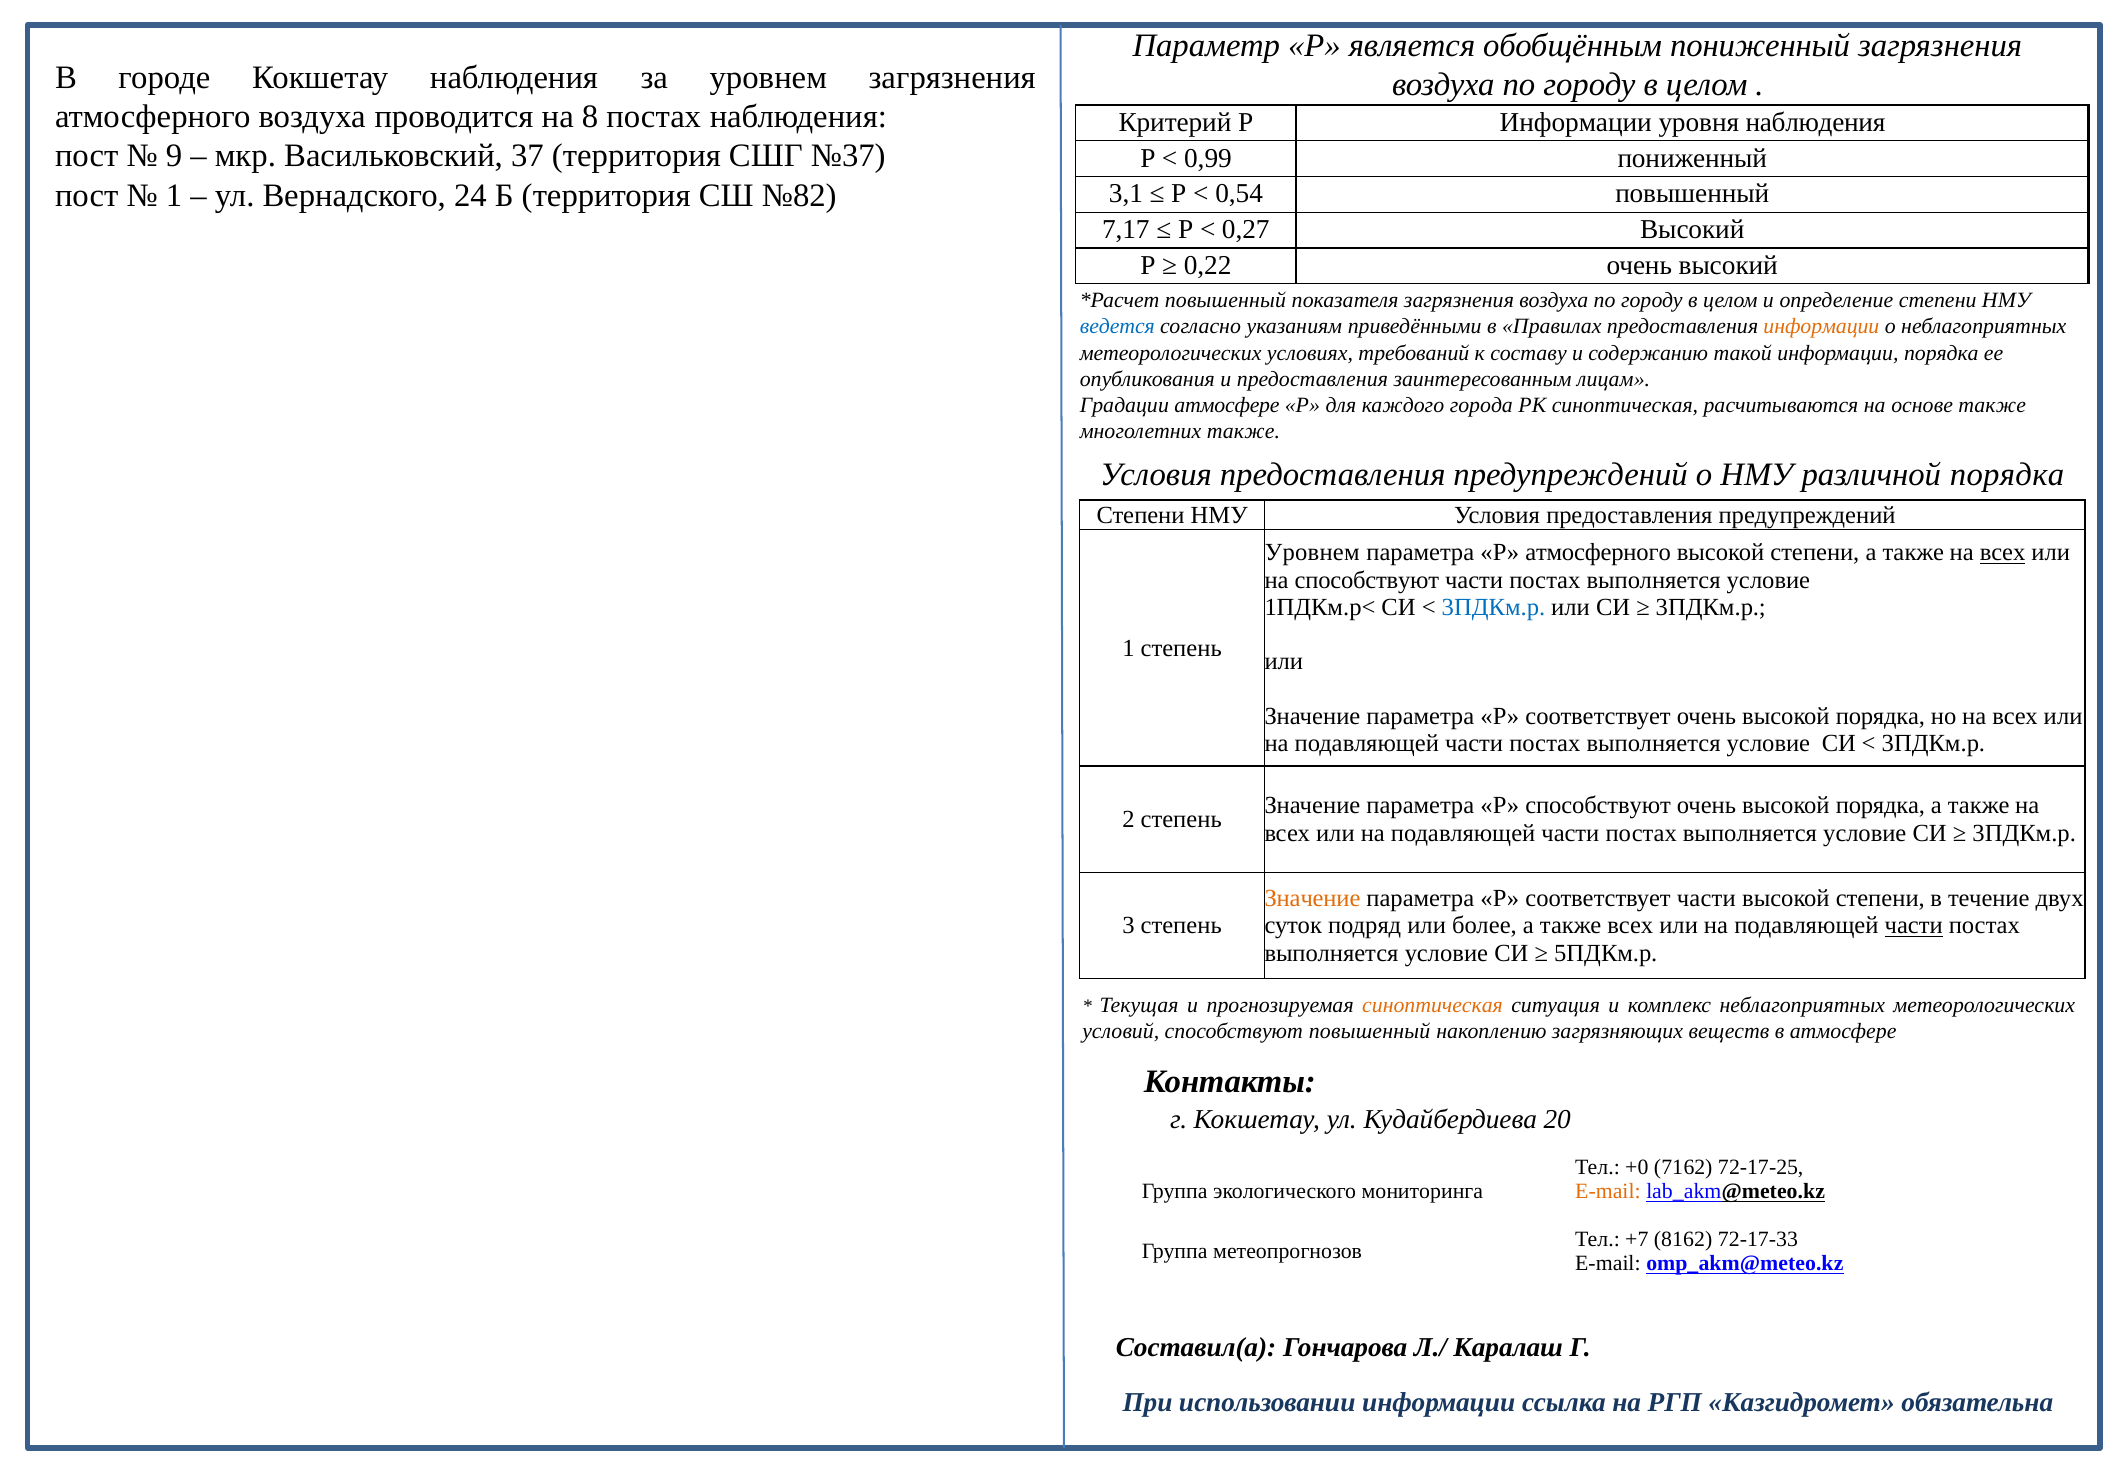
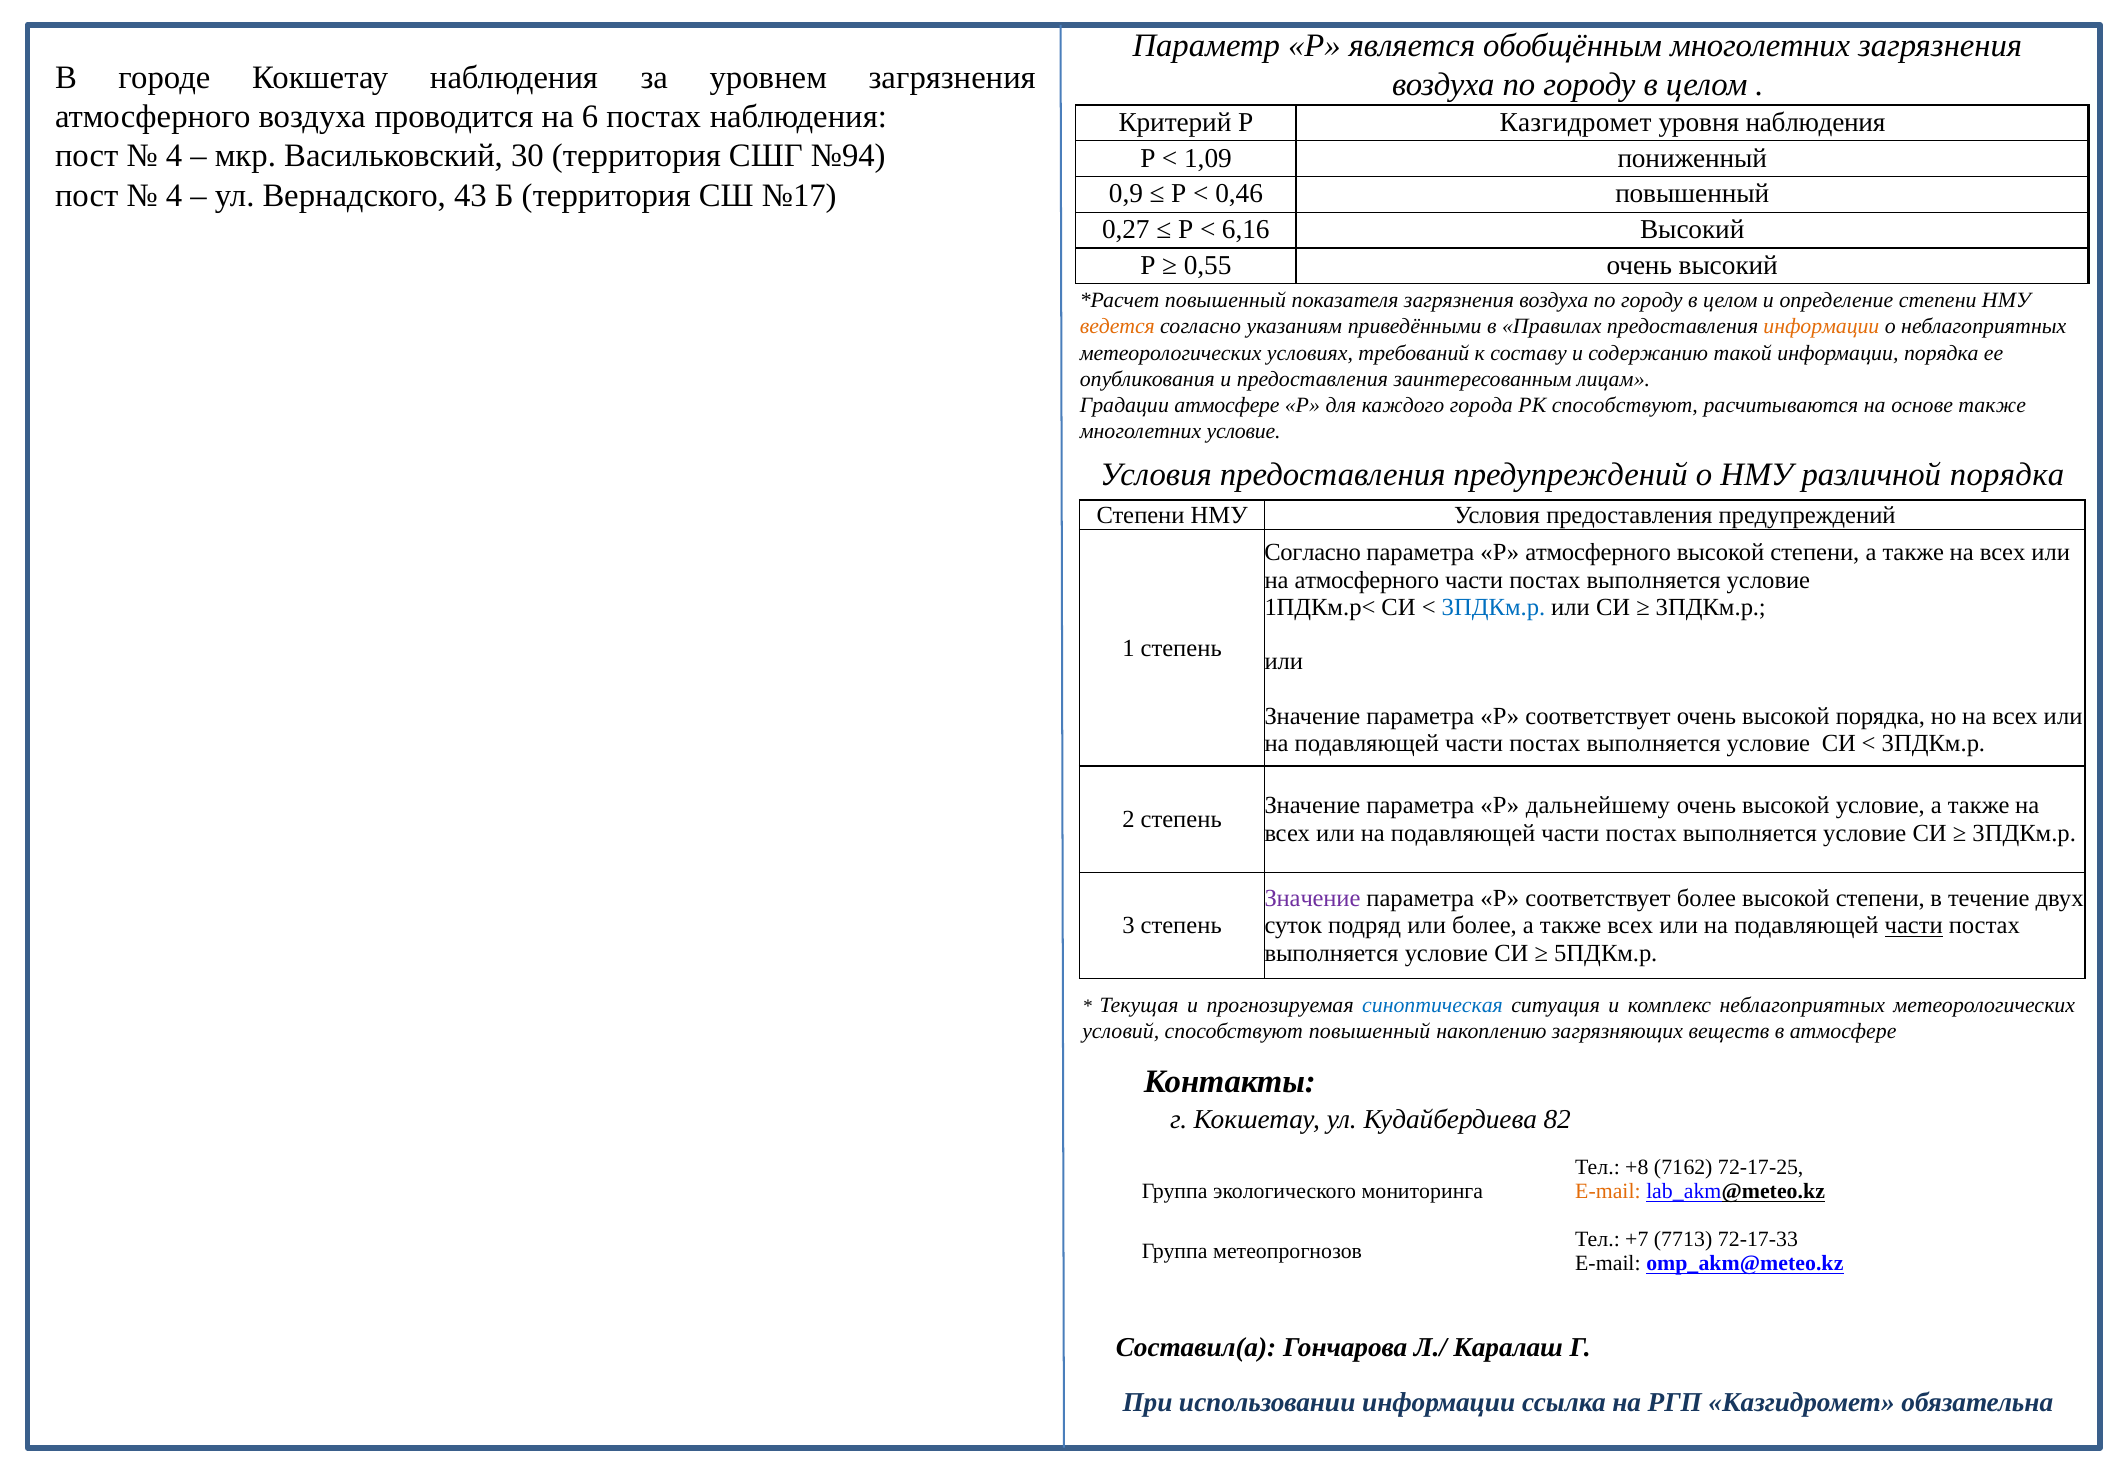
обобщённым пониженный: пониженный -> многолетних (1760, 46)
8: 8 -> 6 (590, 117)
Р Информации: Информации -> Казгидромет (1576, 122)
9: 9 -> 4 (174, 156)
37: 37 -> 30 (527, 156)
№37: №37 -> №94 (848, 156)
0,99: 0,99 -> 1,09 (1208, 158)
1: 1 -> 4 (174, 195)
24: 24 -> 43 (470, 195)
№82: №82 -> №17 (799, 195)
3,1: 3,1 -> 0,9 (1126, 194)
0,54: 0,54 -> 0,46 (1239, 194)
7,17: 7,17 -> 0,27 (1126, 229)
0,27: 0,27 -> 6,16 (1246, 229)
0,22: 0,22 -> 0,55 (1208, 265)
ведется colour: blue -> orange (1117, 327)
РК синоптическая: синоптическая -> способствуют (1625, 405)
многолетних также: также -> условие (1244, 431)
Уровнем: Уровнем -> Согласно (1313, 553)
всех underline: present -> none (2003, 553)
на способствуют: способствуют -> атмосферного (1367, 580)
Р способствуют: способствуют -> дальнейшему (1598, 806)
порядка: порядка -> условие (1880, 806)
Значение colour: orange -> purple (1312, 899)
соответствует части: части -> более (1706, 899)
синоптическая colour: orange -> blue (1433, 1005)
20: 20 -> 82 (1557, 1120)
+0: +0 -> +8 (1637, 1168)
8162: 8162 -> 7713 (1683, 1240)
